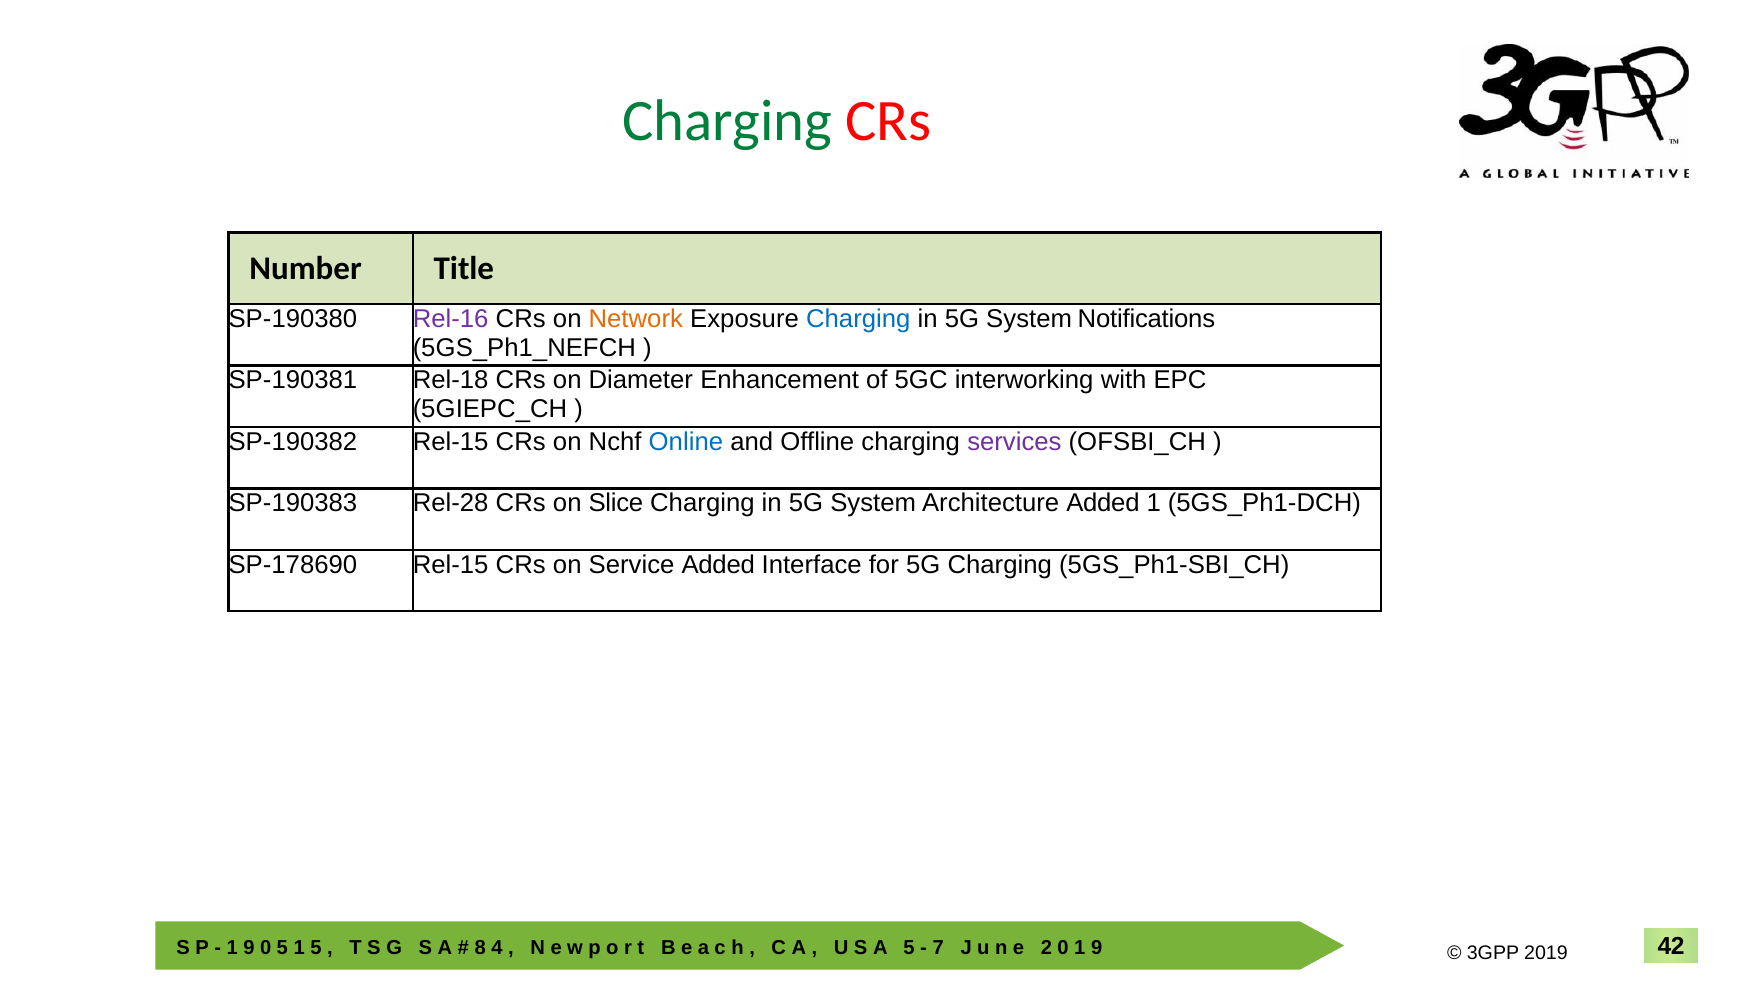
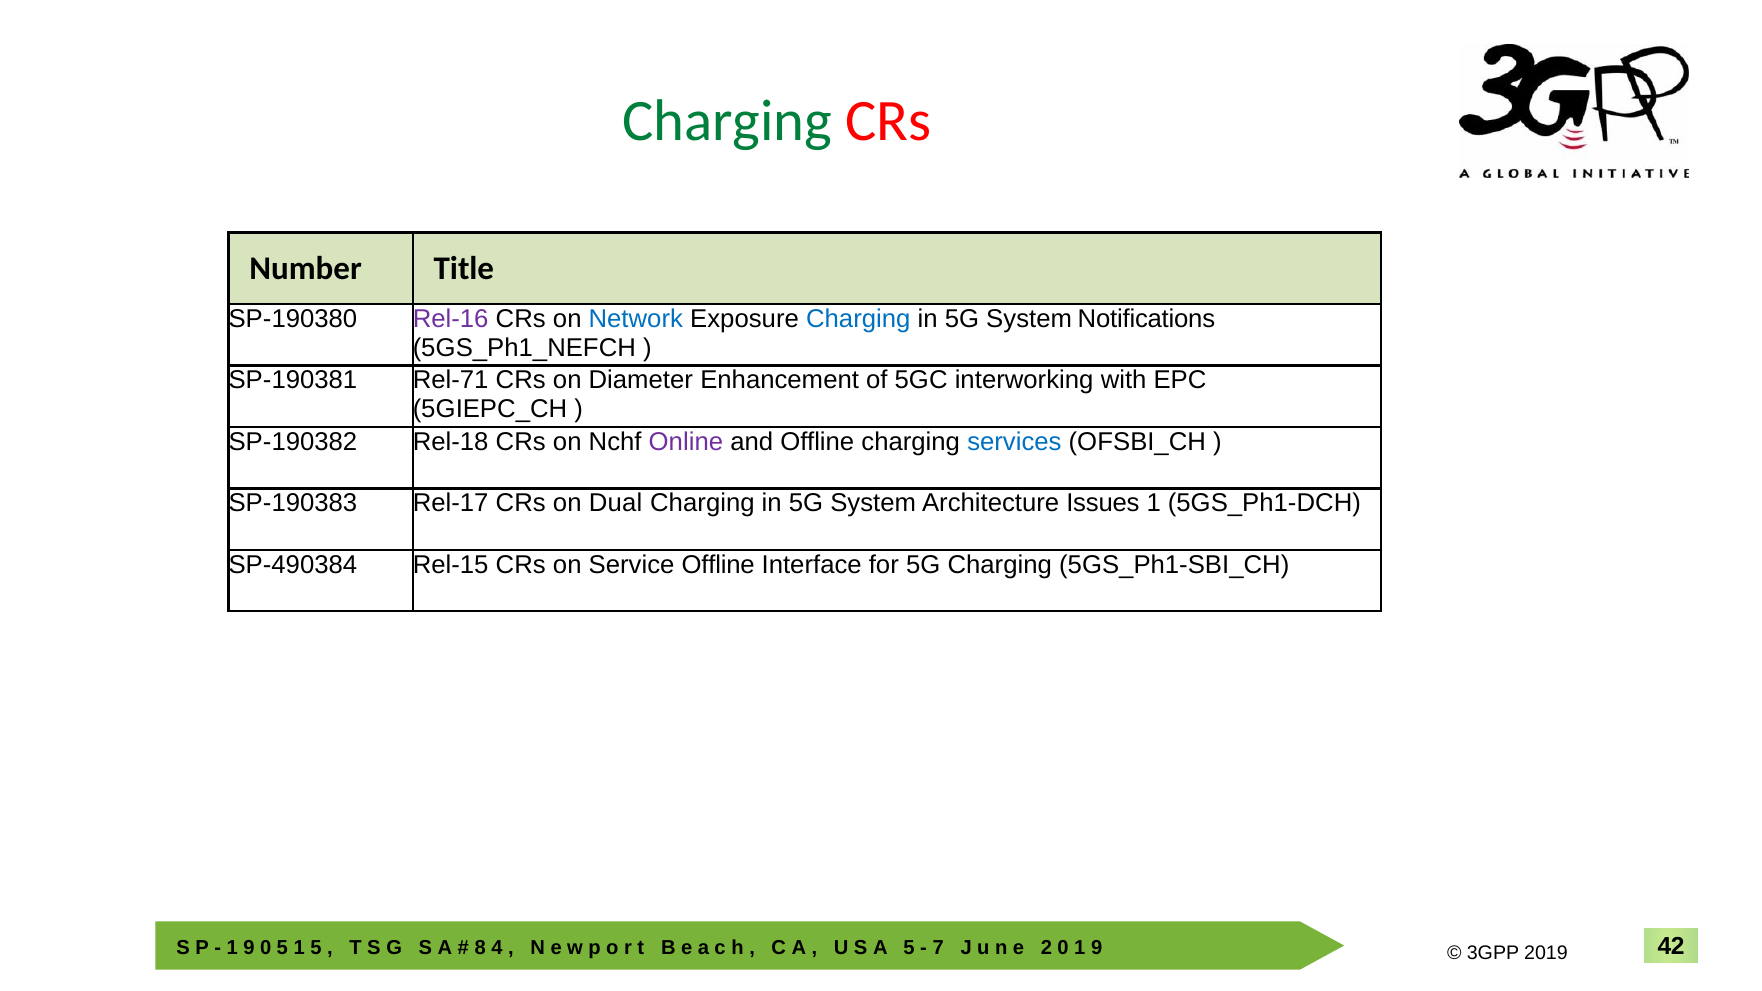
Network colour: orange -> blue (636, 319)
Rel-18: Rel-18 -> Rel-71 (451, 380)
SP-190382 Rel-15: Rel-15 -> Rel-18 (451, 442)
Online colour: blue -> purple (686, 442)
services colour: purple -> blue (1014, 442)
Rel-28: Rel-28 -> Rel-17 (451, 503)
Slice: Slice -> Dual (616, 503)
Added: Added -> Issues (1103, 503)
SP-178690: SP-178690 -> SP-490384 (293, 565)
Service Added: Added -> Offline (718, 565)
